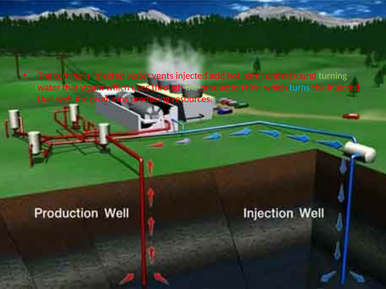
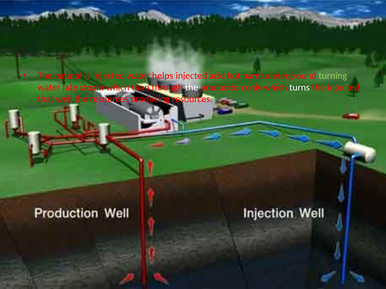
The turning: turning -> natural (68, 76)
vents: vents -> helps (163, 76)
water that: that -> late (70, 88)
uses: uses -> than (141, 88)
the colour: light green -> white (192, 88)
first: first -> only (254, 88)
turns colour: light blue -> white (300, 88)
the producing: producing -> resources (109, 99)
